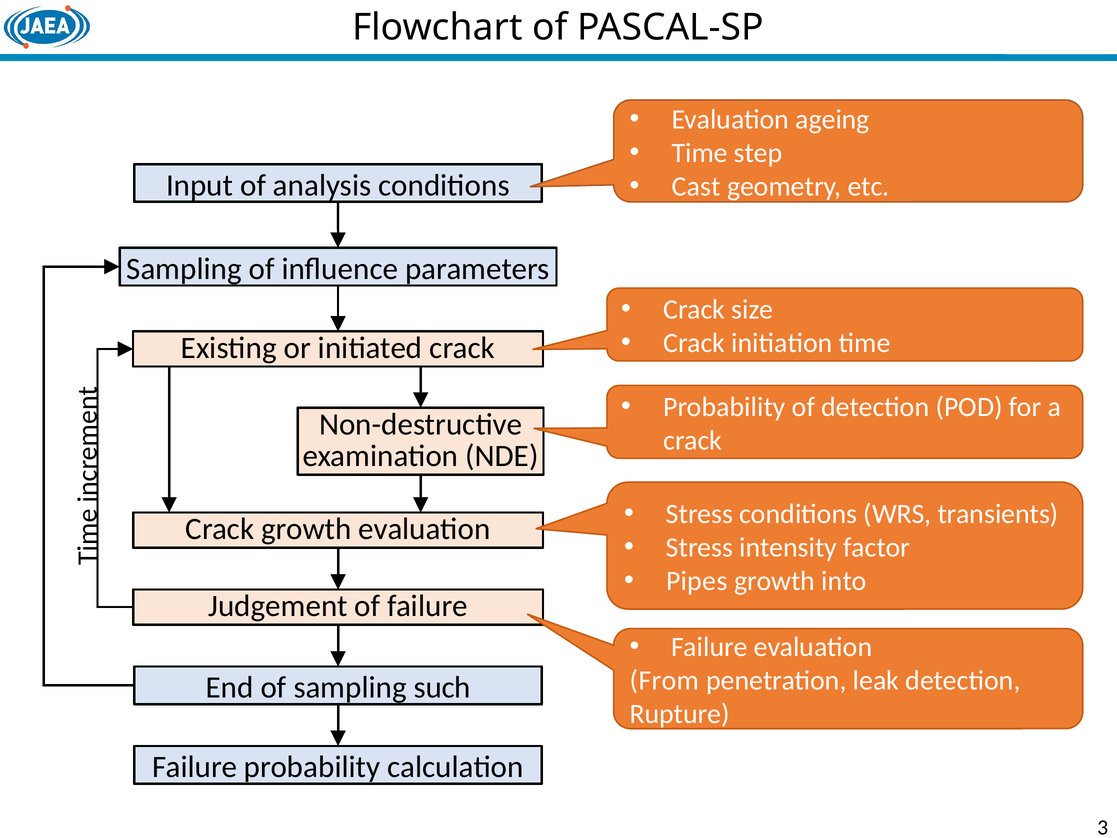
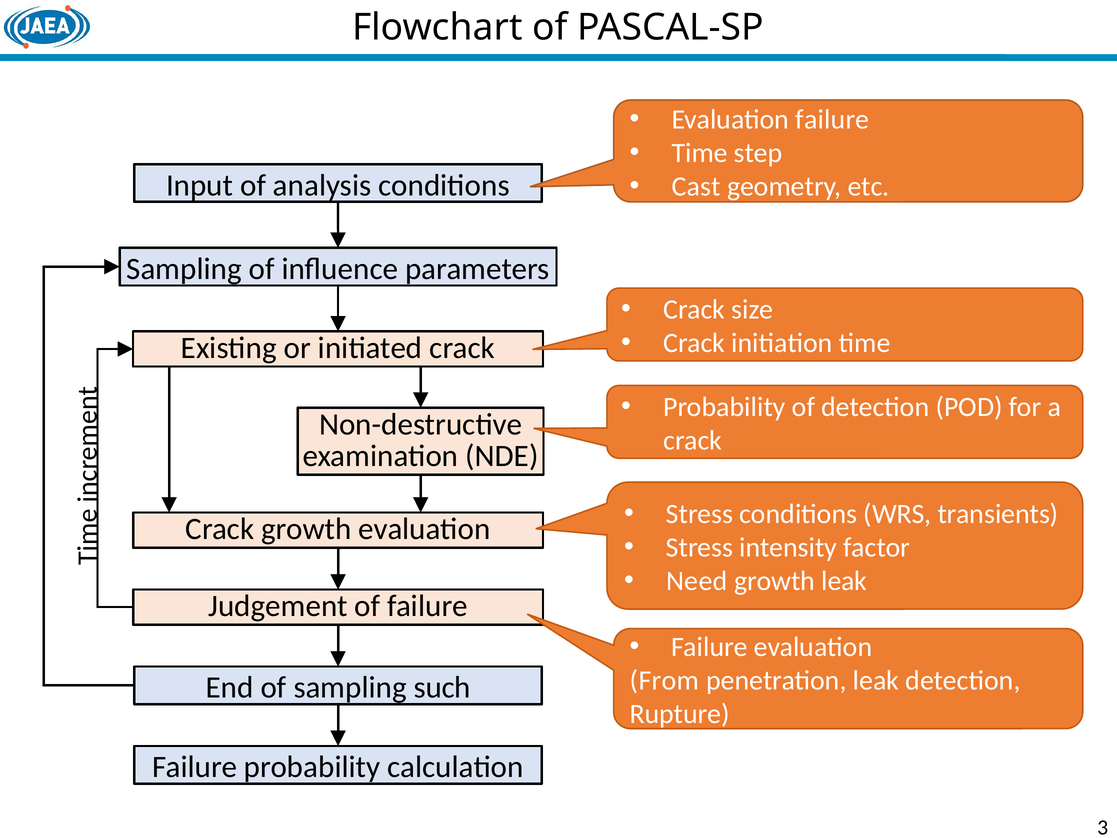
Evaluation ageing: ageing -> failure (832, 119)
Pipes: Pipes -> Need (697, 581)
growth into: into -> leak (844, 581)
